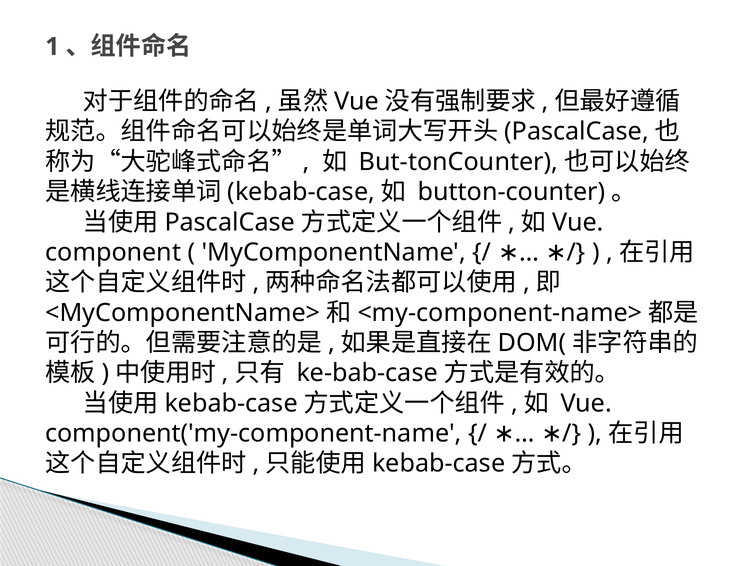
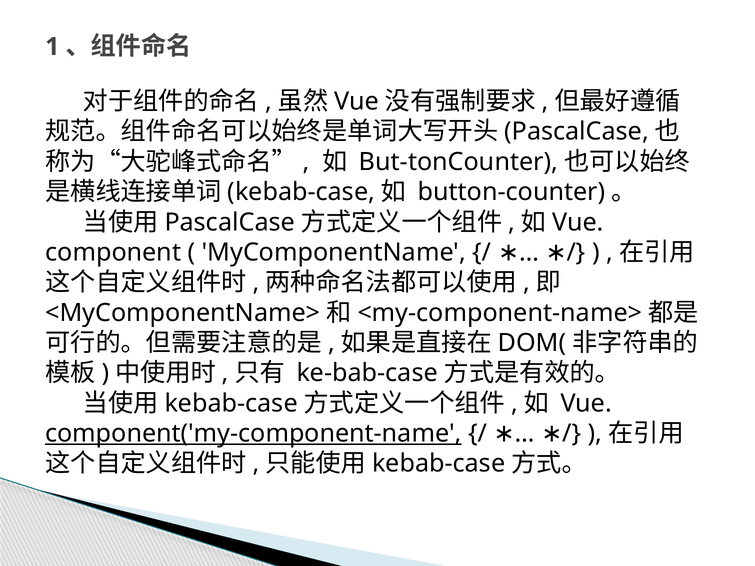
component('my-component-name underline: none -> present (253, 434)
